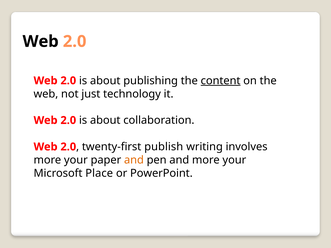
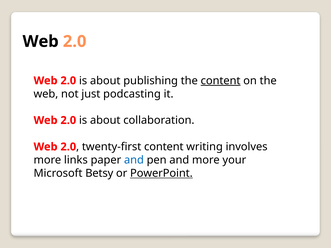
technology: technology -> podcasting (132, 94)
twenty-first publish: publish -> content (164, 147)
your: your -> links (76, 160)
and colour: orange -> blue (134, 160)
Place: Place -> Betsy (99, 173)
PowerPoint underline: none -> present (161, 173)
